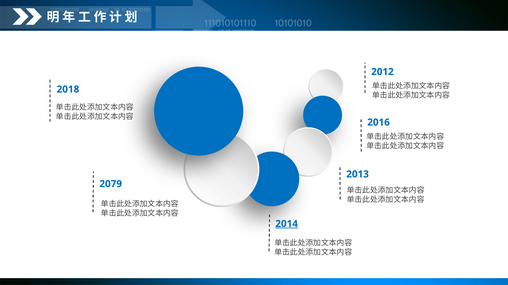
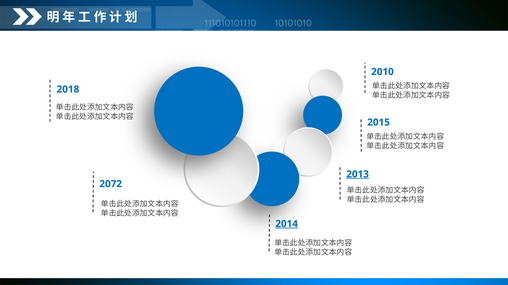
2012: 2012 -> 2010 (382, 72)
2016: 2016 -> 2015 (379, 123)
2013 underline: none -> present (358, 175)
2079: 2079 -> 2072 (111, 184)
